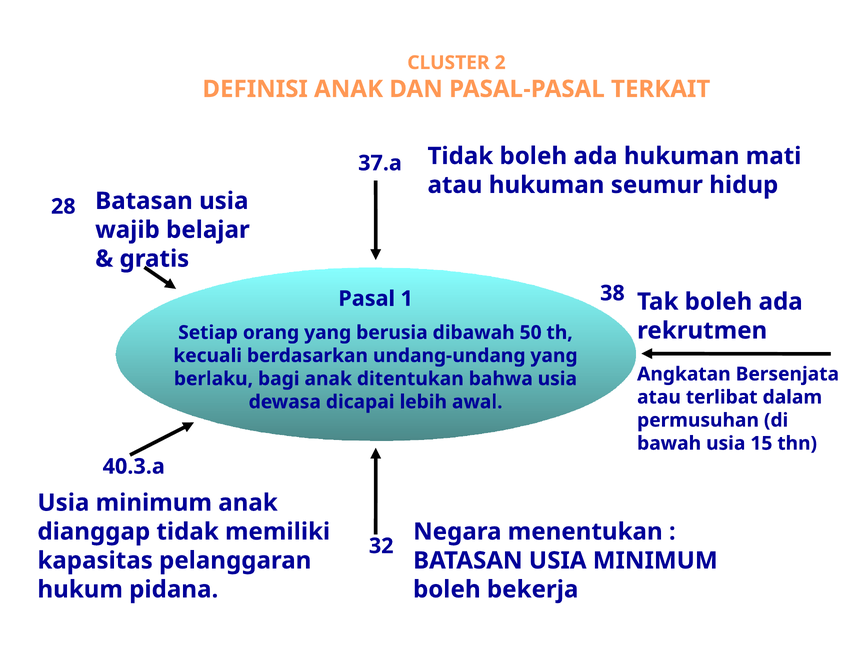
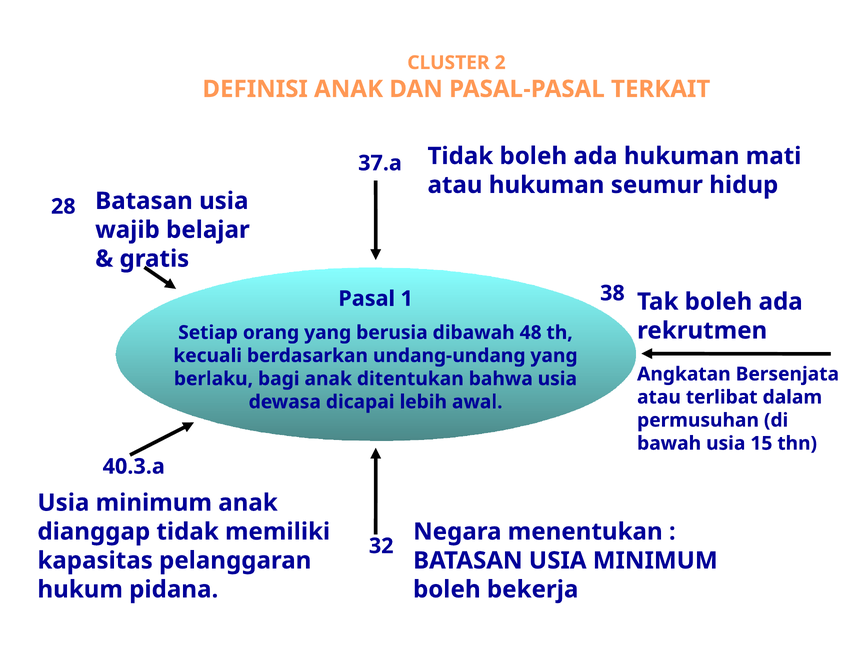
50: 50 -> 48 (531, 333)
